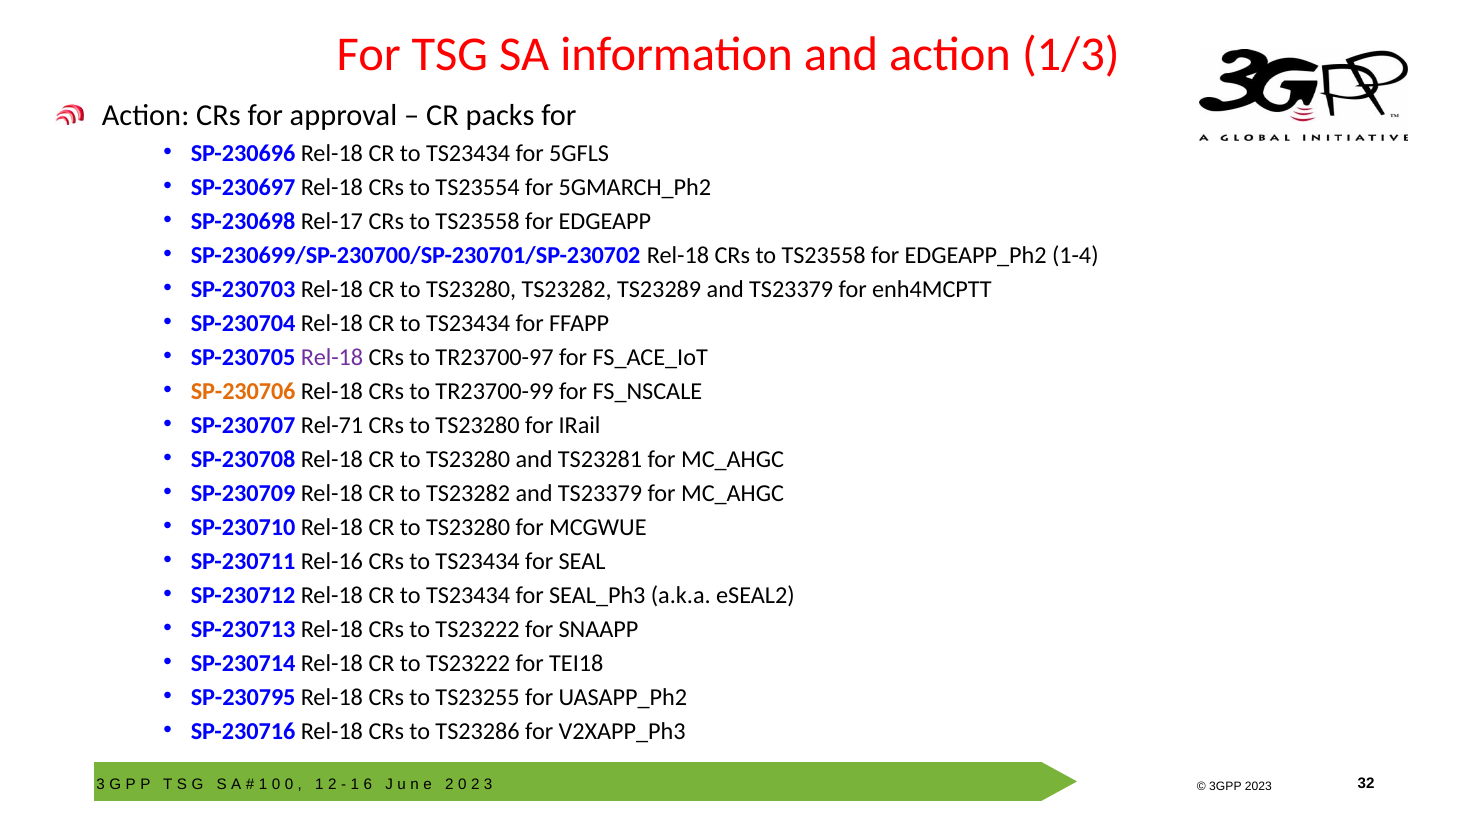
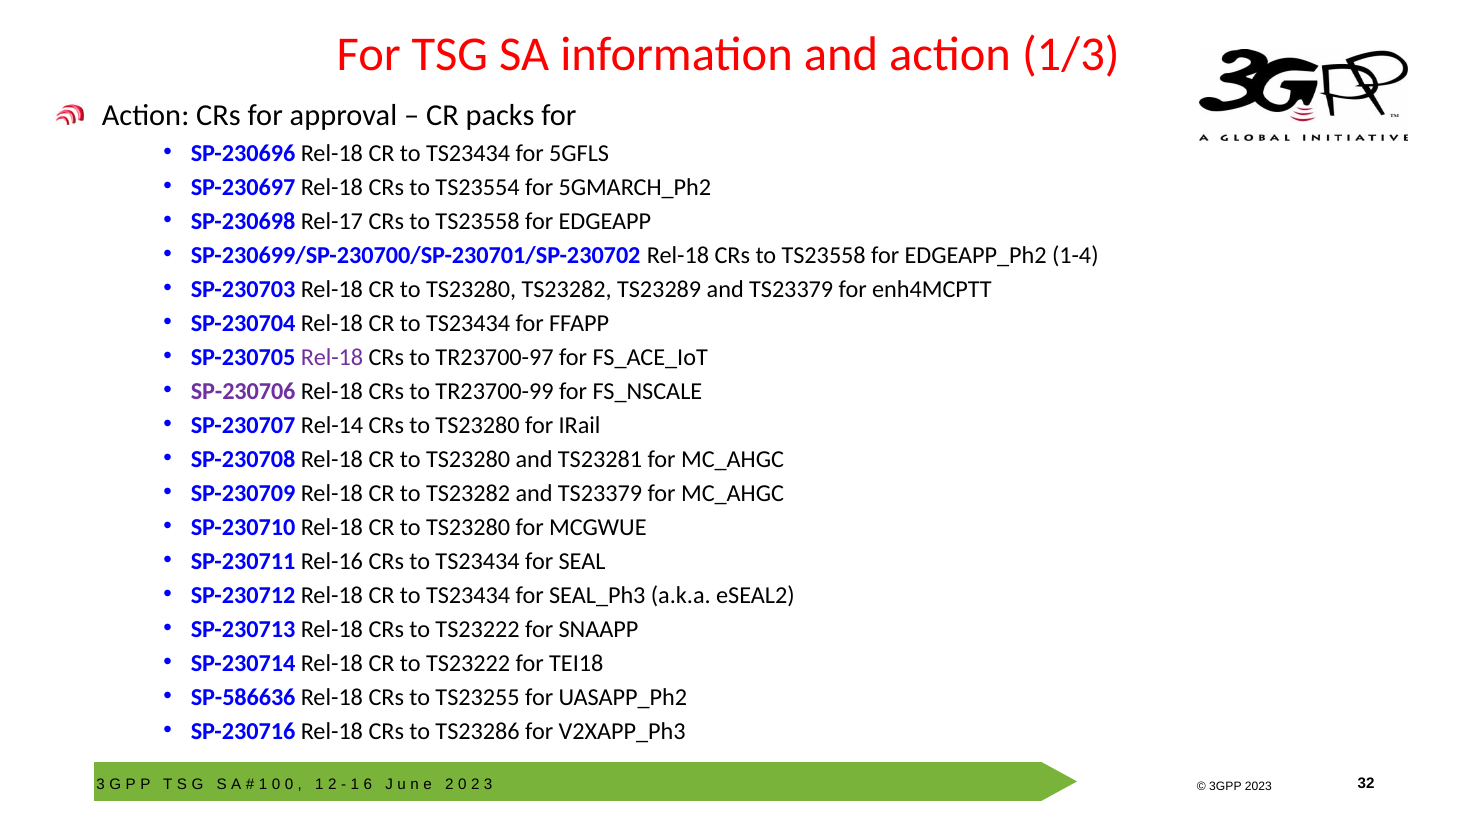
SP-230706 colour: orange -> purple (243, 391)
Rel-71: Rel-71 -> Rel-14 (332, 425)
SP-230795: SP-230795 -> SP-586636 (243, 697)
